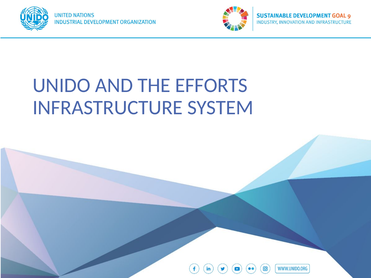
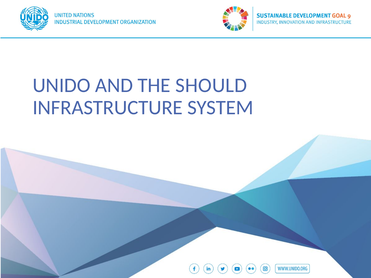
EFFORTS: EFFORTS -> SHOULD (211, 85)
